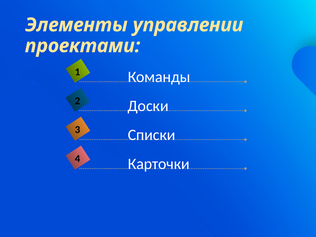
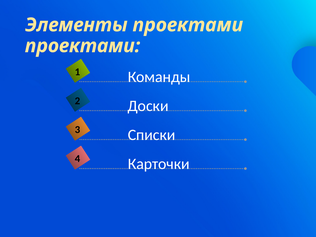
Элементы управлении: управлении -> проектами (188, 25)
